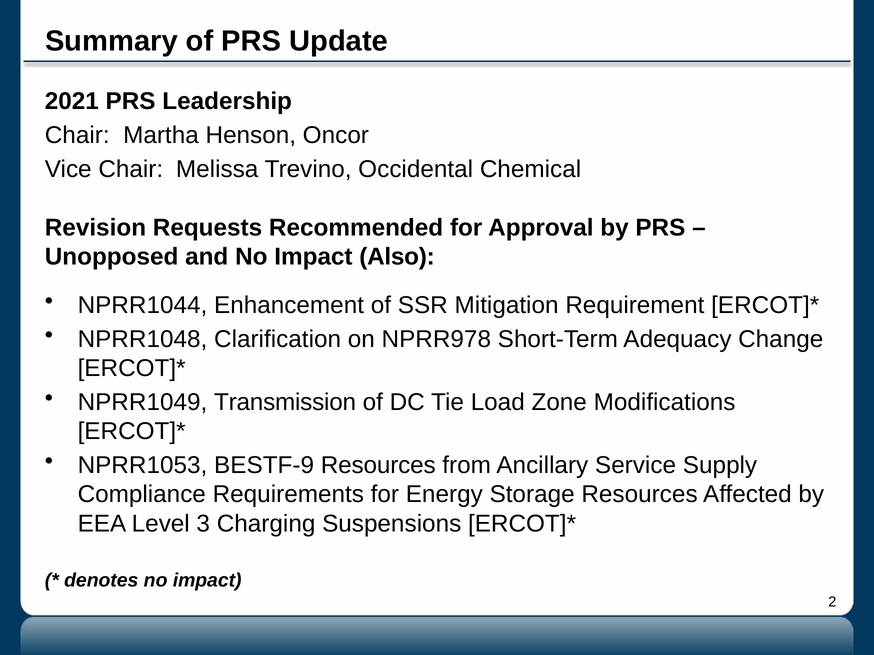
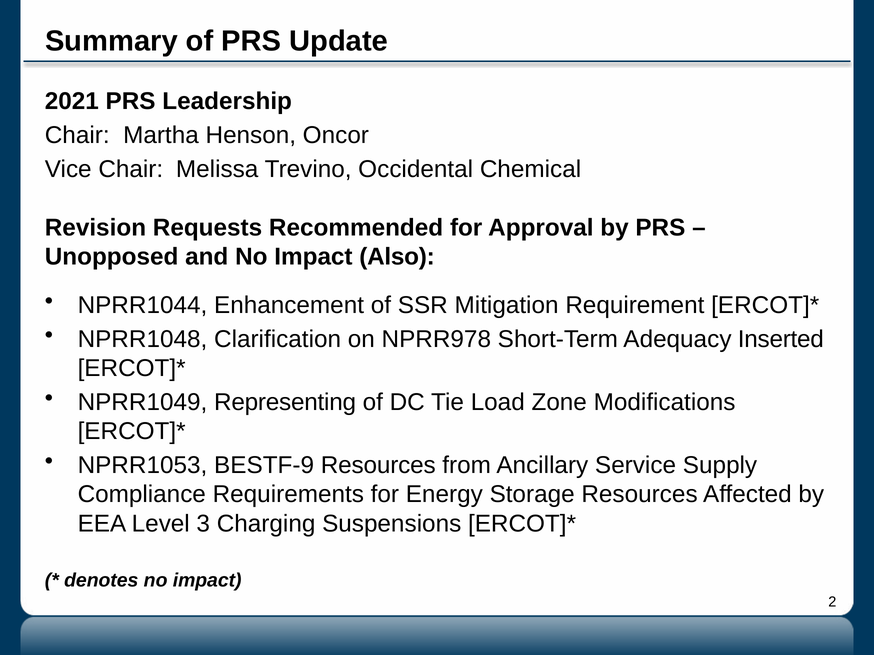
Change: Change -> Inserted (781, 339)
Transmission: Transmission -> Representing (285, 403)
